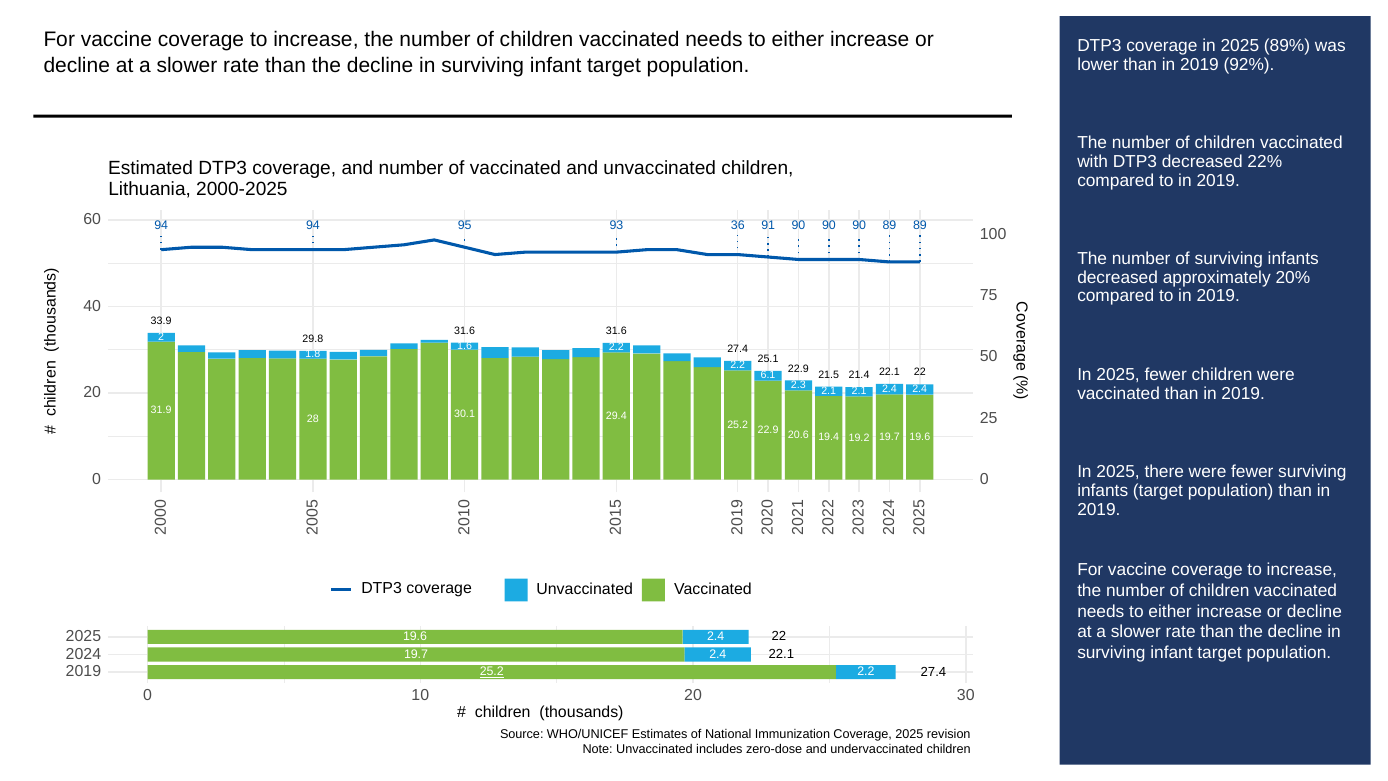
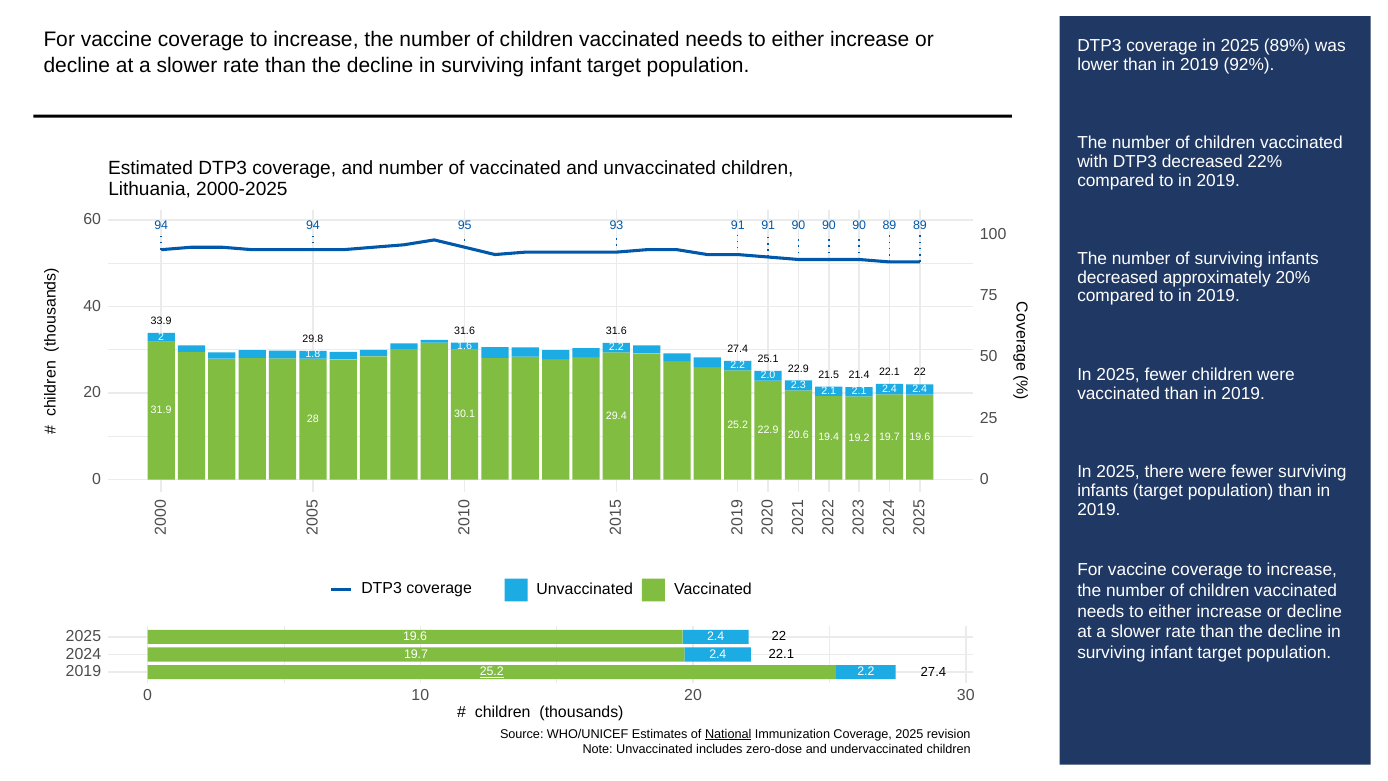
93 36: 36 -> 91 (738, 225)
6.1: 6.1 -> 2.0 (768, 375)
National underline: none -> present (728, 734)
